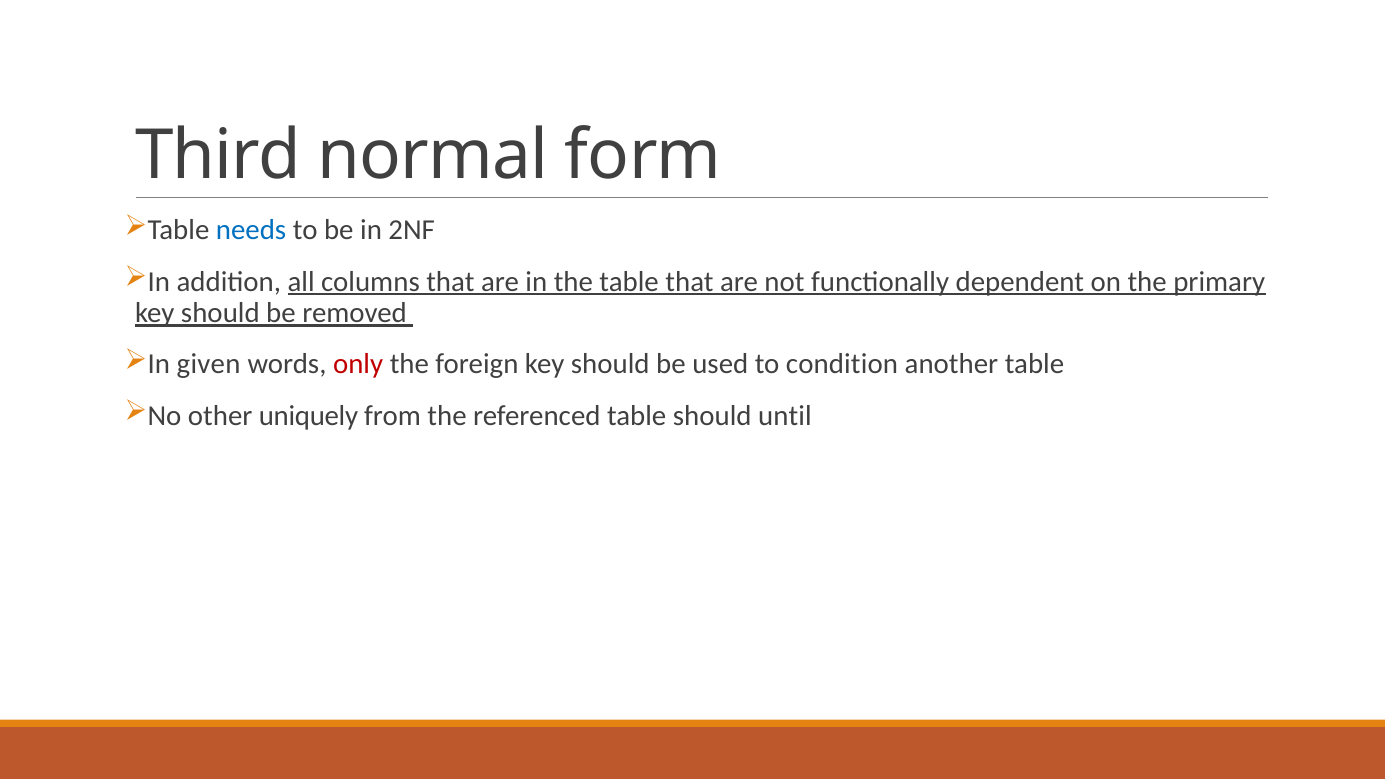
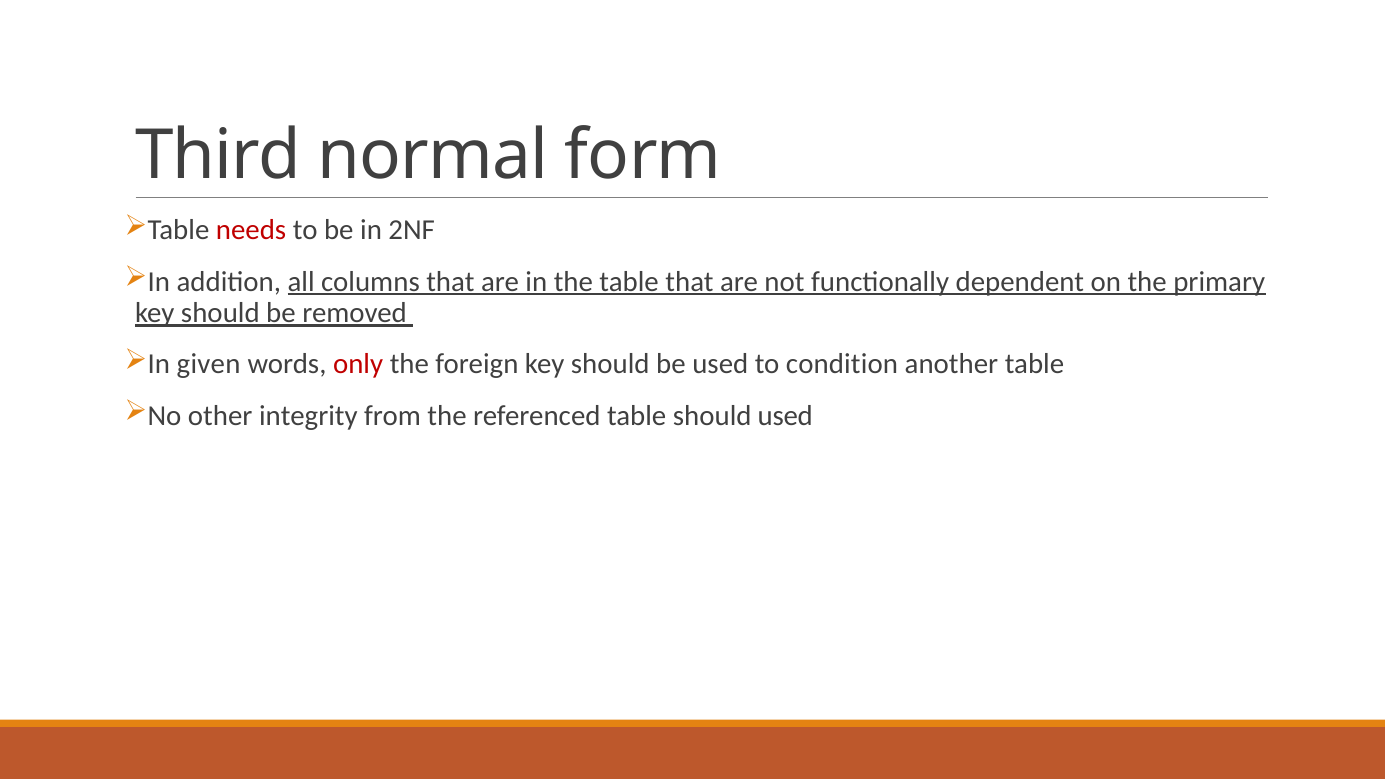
needs colour: blue -> red (251, 230)
uniquely: uniquely -> integrity (308, 416)
should until: until -> used (785, 416)
